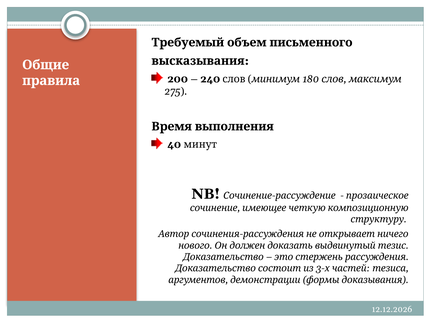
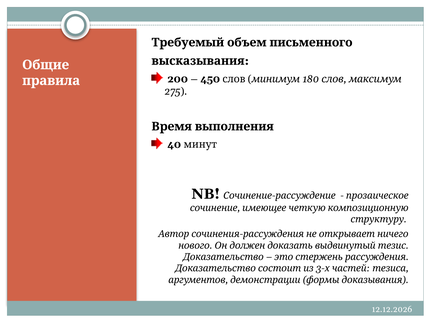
240: 240 -> 450 (210, 79)
